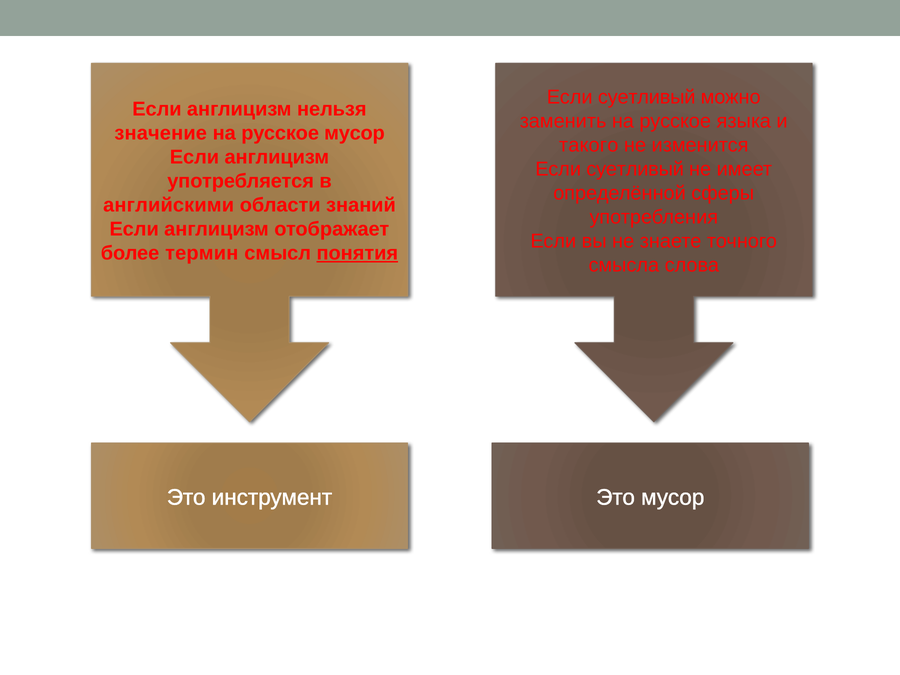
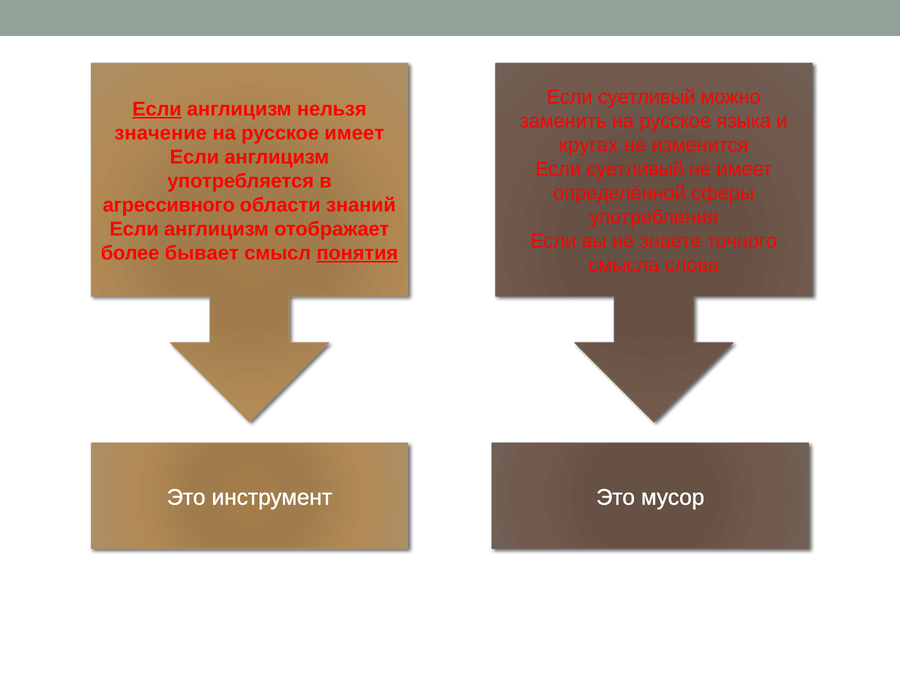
Если underline: none -> present (157, 109)
русское мусор: мусор -> имеет (354, 133)
такого: такого -> кругах (589, 145)
английскими: английскими -> агрессивного (169, 205)
термин: термин -> бывает (202, 253)
